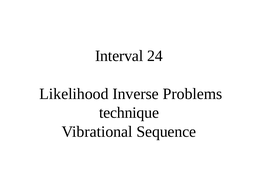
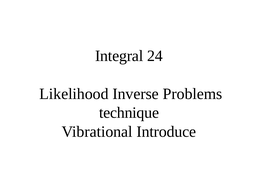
Interval: Interval -> Integral (119, 56)
Sequence: Sequence -> Introduce (166, 131)
